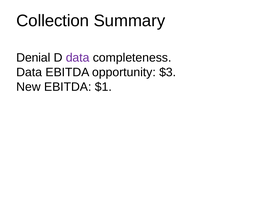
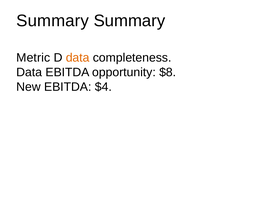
Collection: Collection -> Summary (53, 21)
Denial: Denial -> Metric (33, 57)
data colour: purple -> orange (78, 57)
$3: $3 -> $8 (168, 72)
$1: $1 -> $4 (103, 87)
